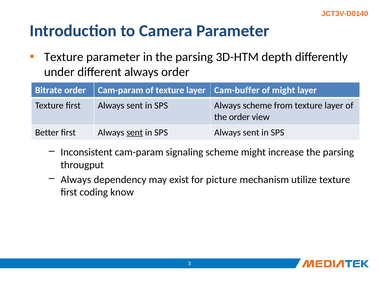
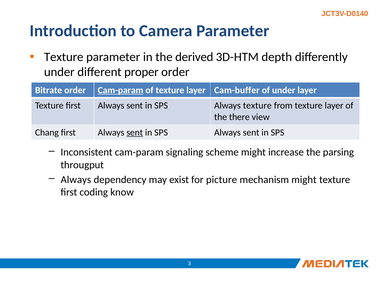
in the parsing: parsing -> derived (194, 57)
different always: always -> proper (141, 72)
Cam-param underline: none -> present (121, 90)
of might: might -> under (284, 90)
Always scheme: scheme -> texture (257, 106)
the order: order -> there (239, 117)
Better: Better -> Chang (47, 133)
mechanism utilize: utilize -> might (304, 180)
